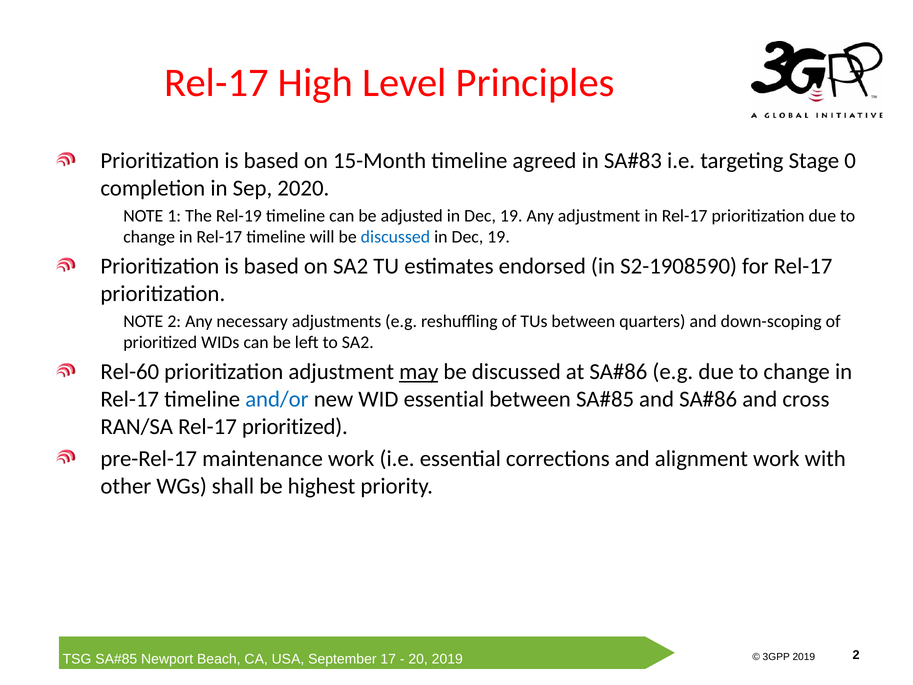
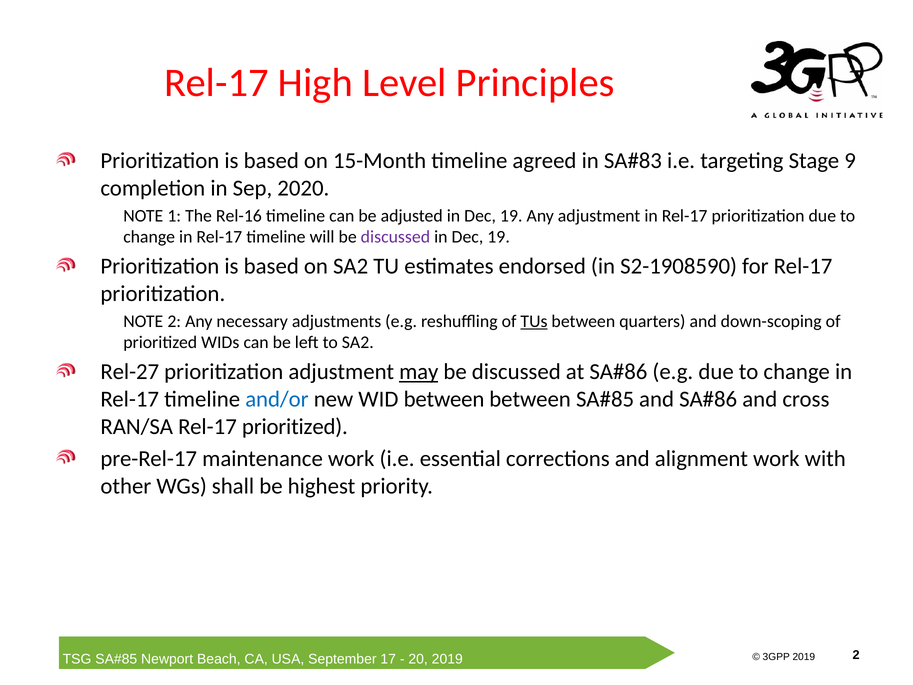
0: 0 -> 9 (850, 161)
Rel-19: Rel-19 -> Rel-16 (239, 216)
discussed colour: blue -> purple (395, 237)
TUs underline: none -> present (534, 321)
Rel-60: Rel-60 -> Rel-27 (130, 372)
WID essential: essential -> between (444, 399)
